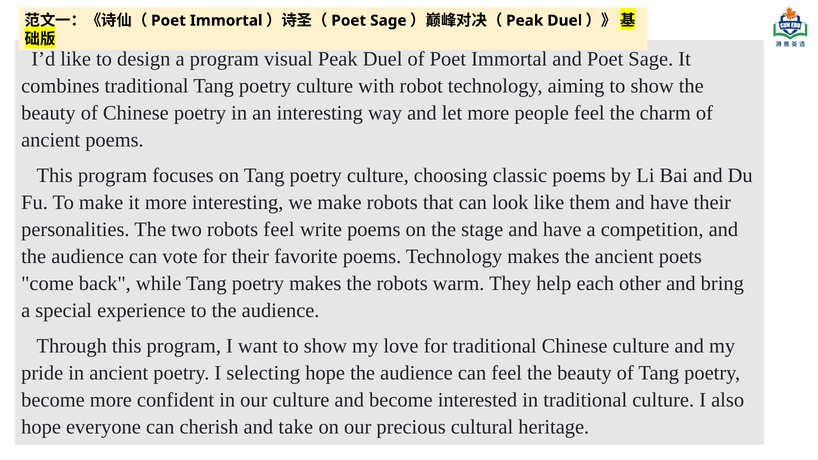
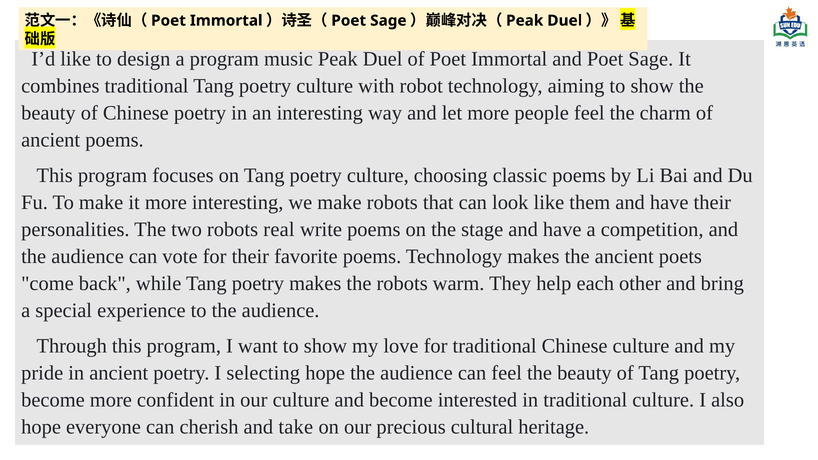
visual: visual -> music (288, 59)
robots feel: feel -> real (279, 230)
